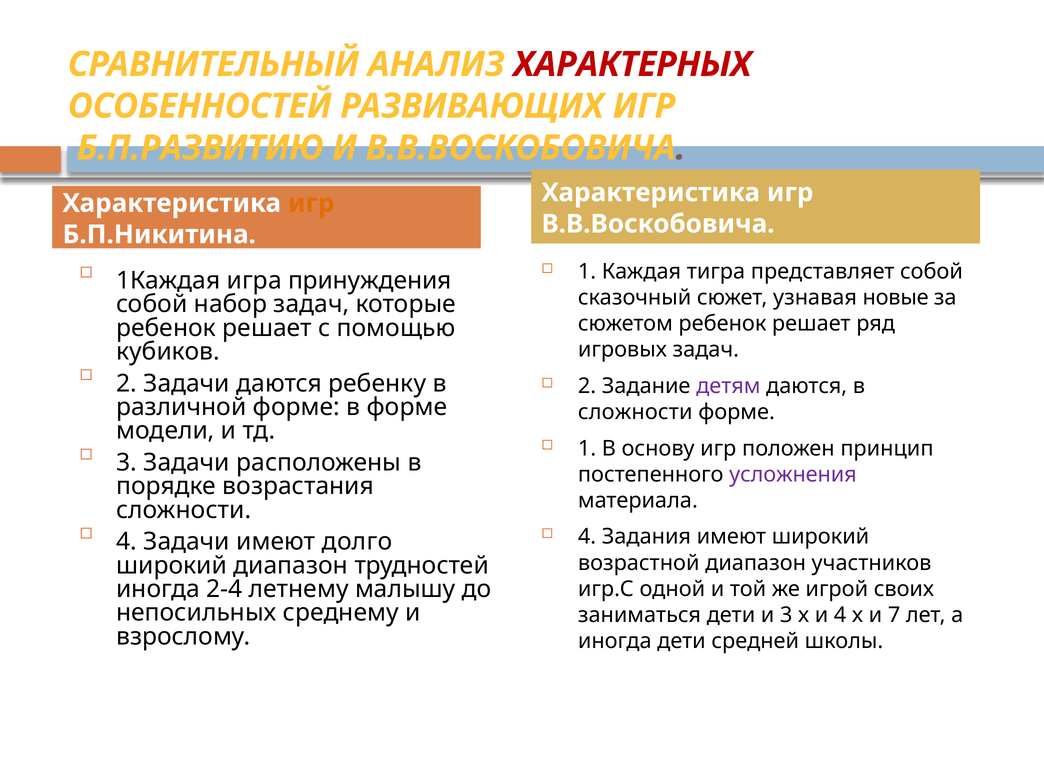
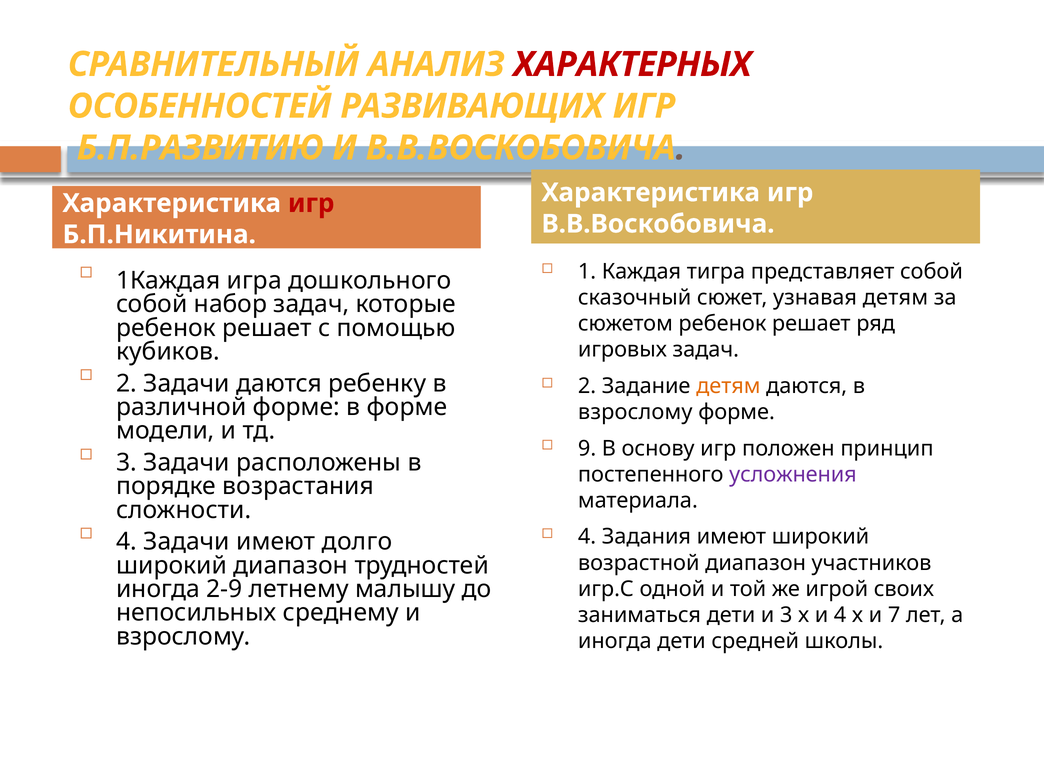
игр colour: orange -> red (311, 203)
принуждения: принуждения -> дошкольного (370, 281)
узнавая новые: новые -> детям (895, 298)
детям colour: purple -> orange (728, 386)
сложности: сложности -> взрослому (635, 412)
1: 1 -> 9 (587, 448)
2-4: 2-4 -> 2-9 (224, 589)
